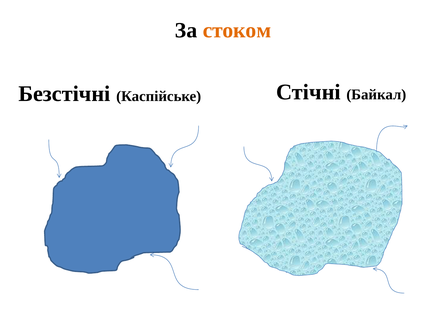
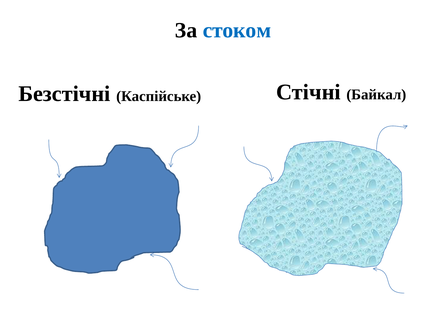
стоком colour: orange -> blue (237, 30)
